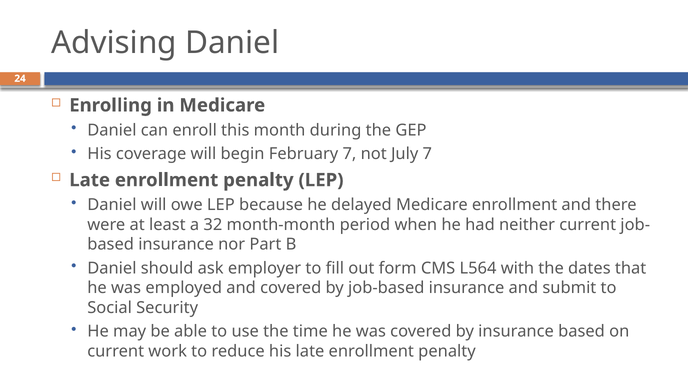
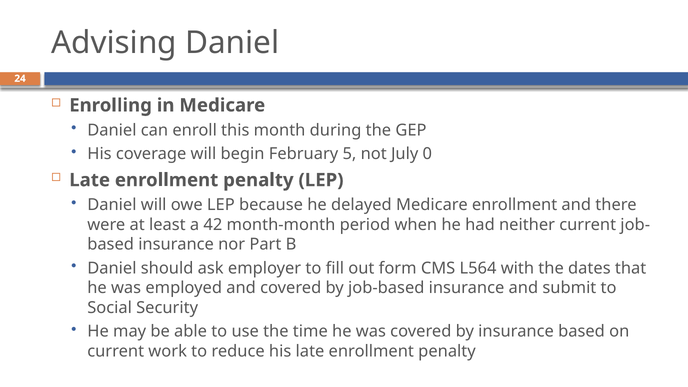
February 7: 7 -> 5 (349, 154)
July 7: 7 -> 0 (427, 154)
32: 32 -> 42 (213, 225)
